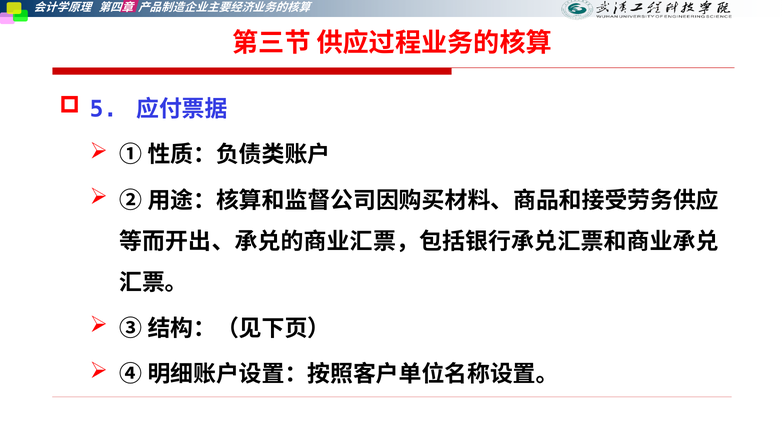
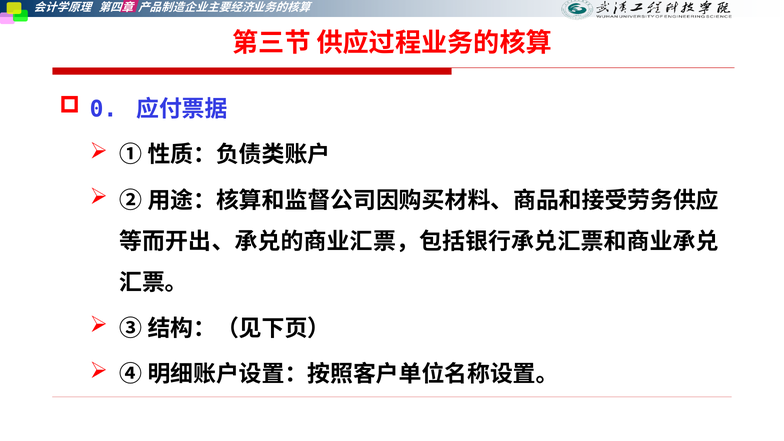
5: 5 -> 0 (103, 109)
